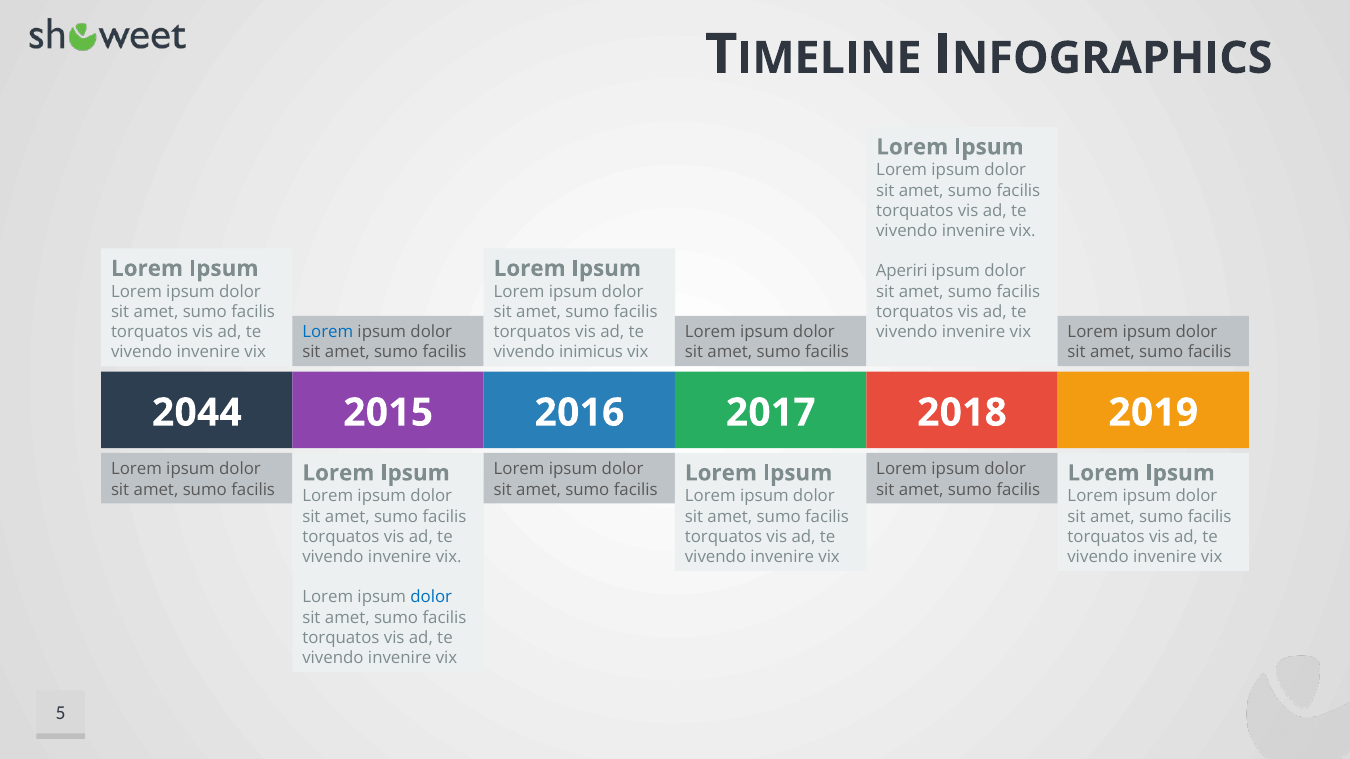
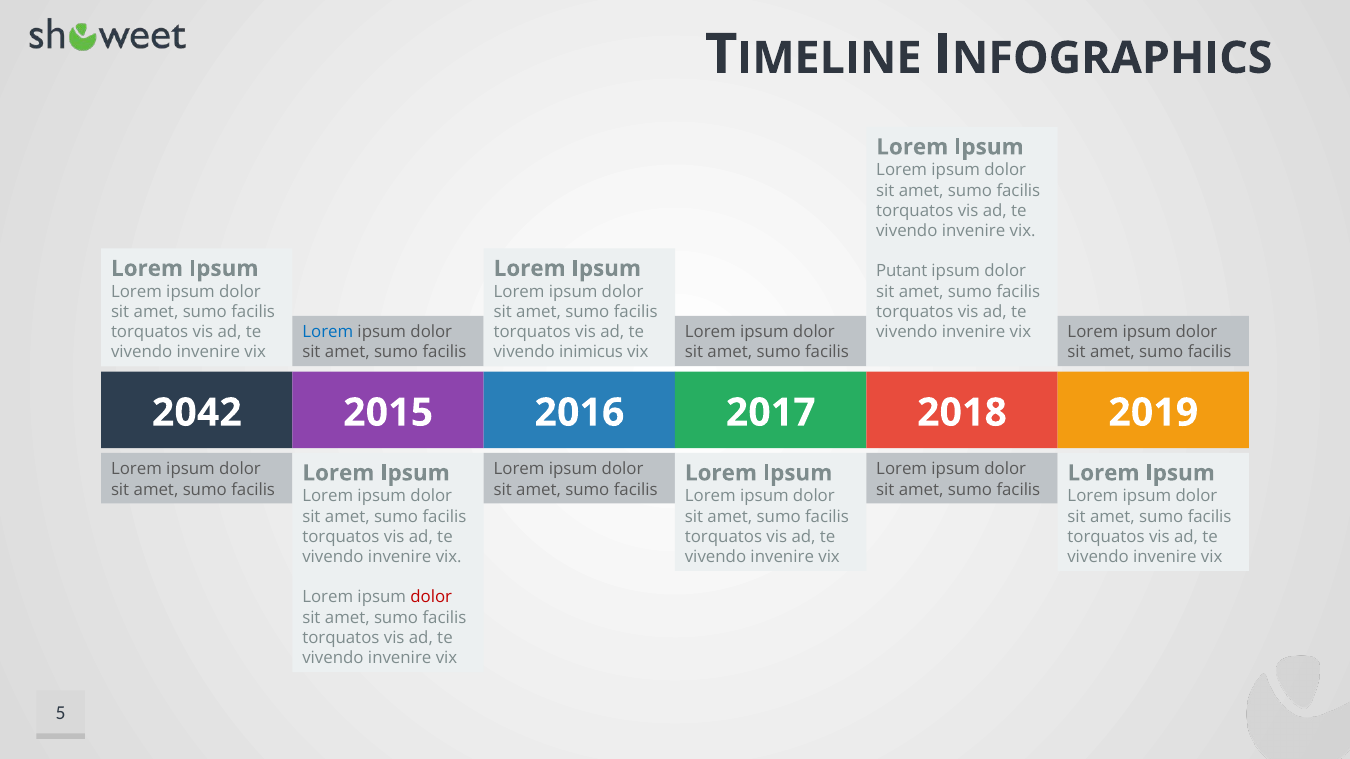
Aperiri: Aperiri -> Putant (902, 272)
2044: 2044 -> 2042 (197, 413)
dolor colour: blue -> red (431, 598)
